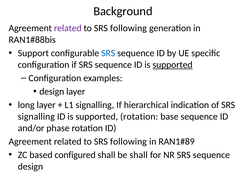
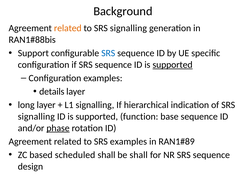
related colour: purple -> orange (68, 28)
following: following -> signalling (128, 28)
design: design -> details (52, 91)
supported rotation: rotation -> function (139, 116)
phase underline: none -> present (58, 128)
following: following -> examples (128, 141)
configured: configured -> scheduled (75, 155)
